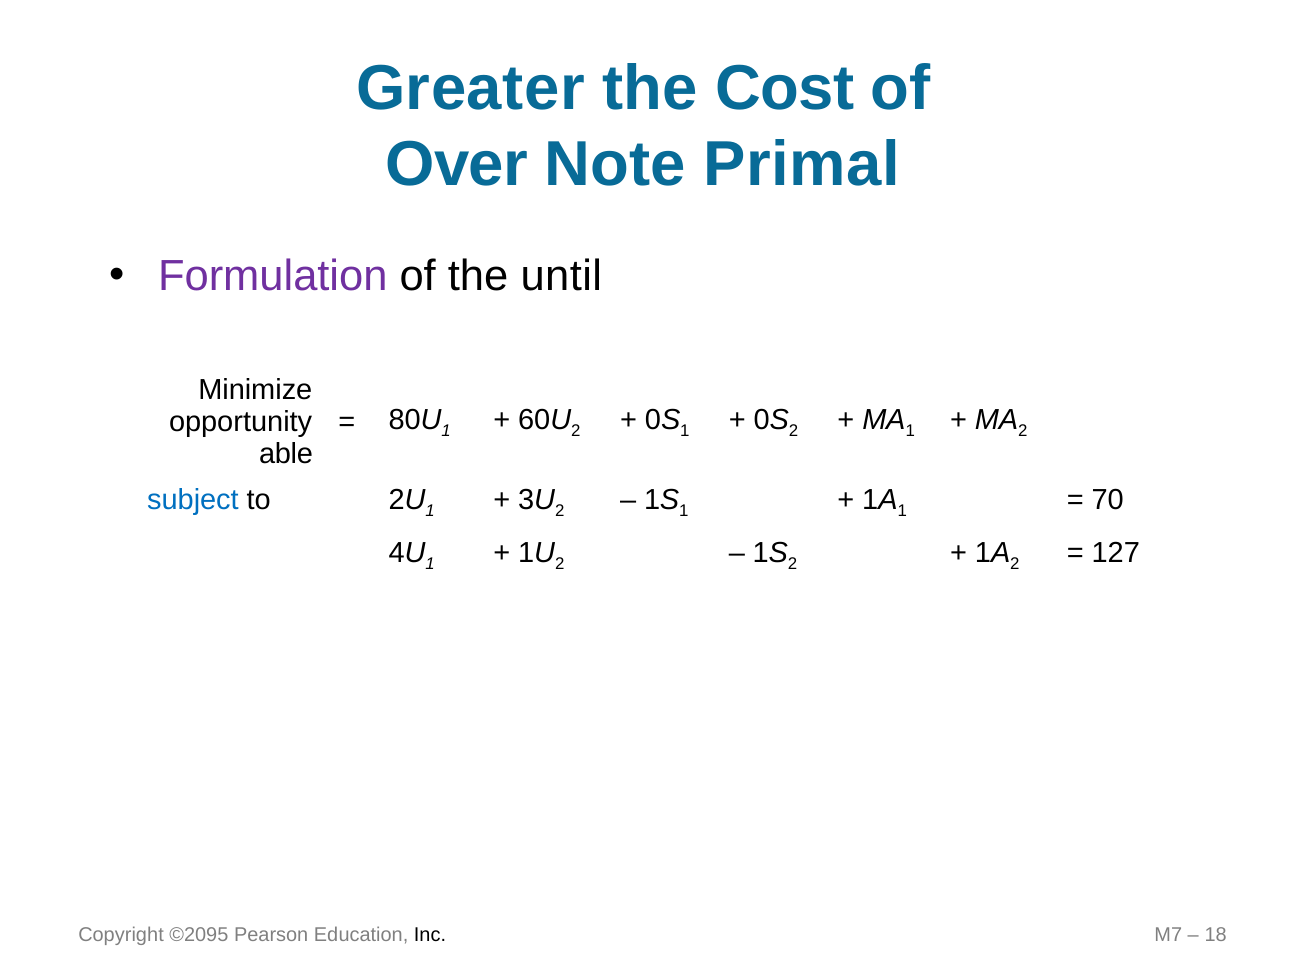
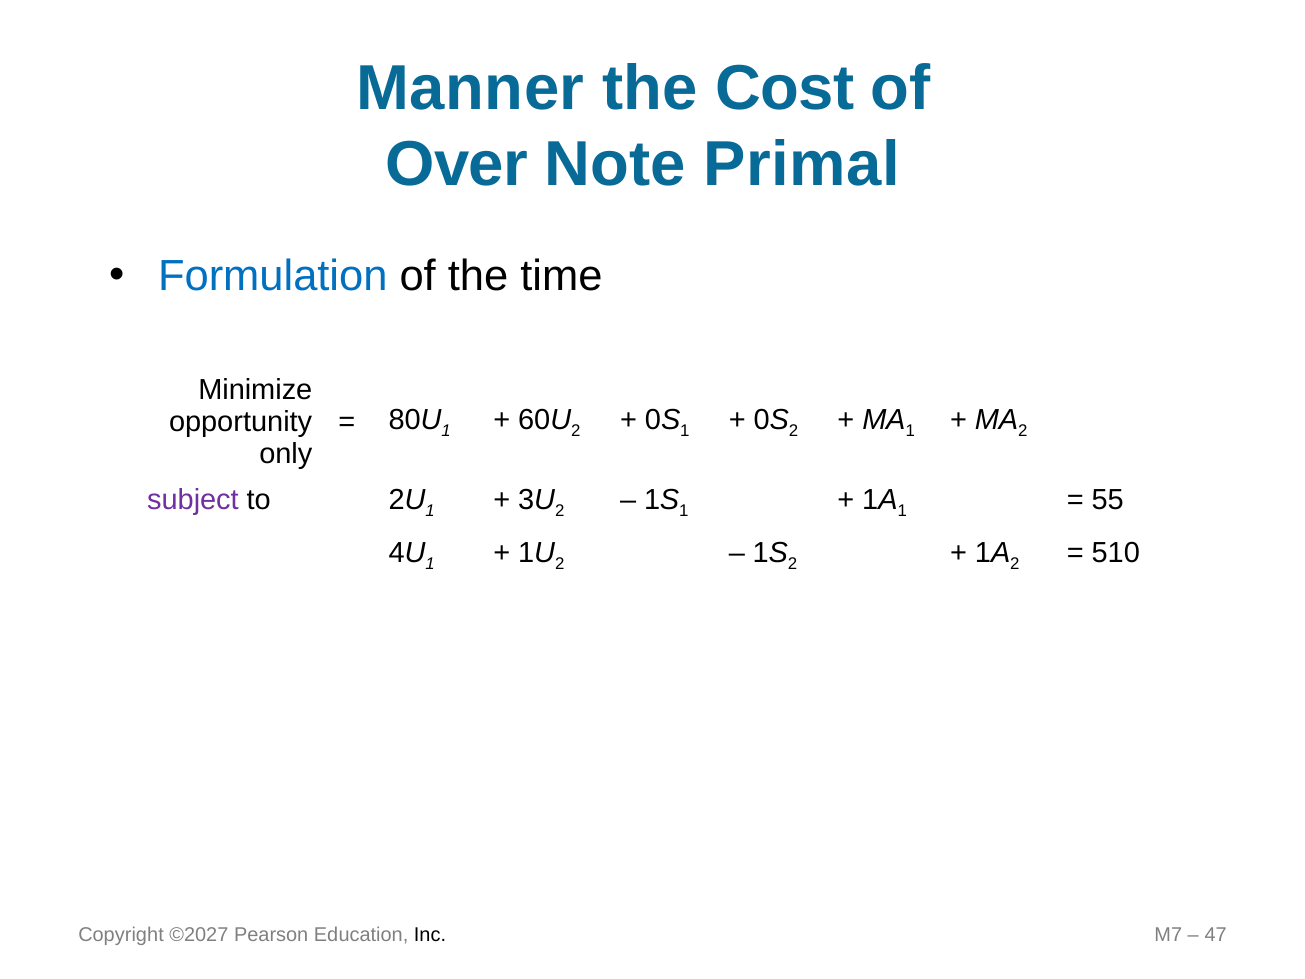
Greater: Greater -> Manner (470, 88)
Formulation colour: purple -> blue (273, 276)
until: until -> time (562, 276)
able: able -> only (286, 454)
subject colour: blue -> purple (193, 499)
70: 70 -> 55 (1108, 499)
127: 127 -> 510 (1116, 552)
©2095: ©2095 -> ©2027 (199, 935)
18: 18 -> 47 (1216, 935)
